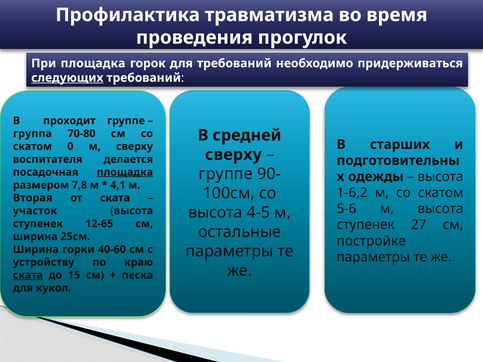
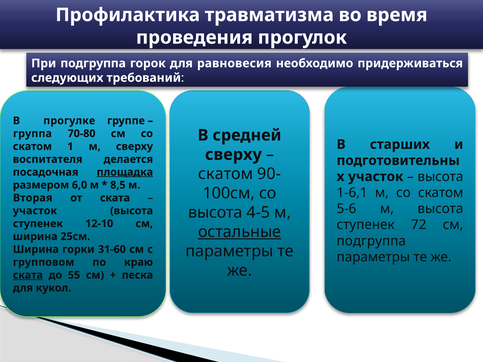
При площадка: площадка -> подгруппа (93, 63)
для требований: требований -> равновесия (234, 63)
следующих underline: present -> none (67, 78)
проходит: проходит -> прогулке (69, 121)
0: 0 -> 1 (70, 147)
группе: группе -> скатом (226, 174)
одежды: одежды -> участок (376, 177)
7,8: 7,8 -> 6,0 (80, 185)
4,1: 4,1 -> 8,5 (118, 185)
1-6,2: 1-6,2 -> 1-6,1 (352, 193)
27: 27 -> 72 (419, 225)
12-65: 12-65 -> 12-10 (99, 224)
остальные underline: none -> present (240, 232)
постройке: постройке -> подгруппа (371, 241)
40-60: 40-60 -> 31-60 (112, 250)
устройству: устройству -> групповом (44, 262)
15: 15 -> 55 (74, 275)
